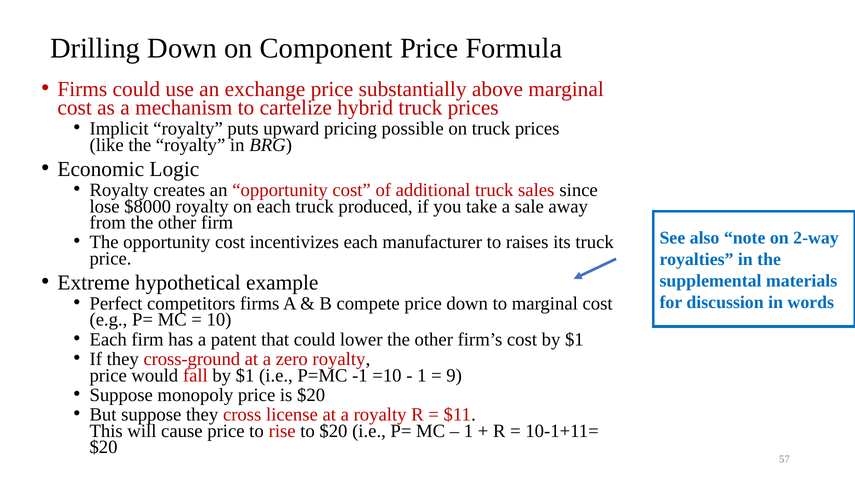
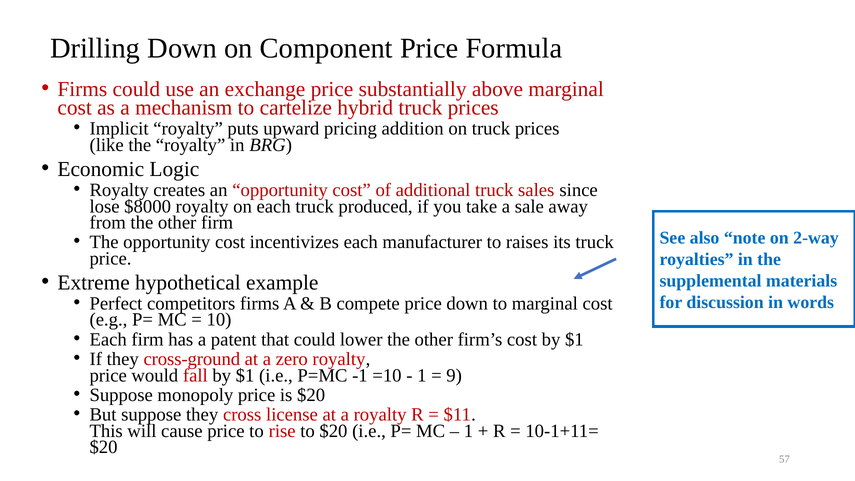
possible: possible -> addition (413, 129)
